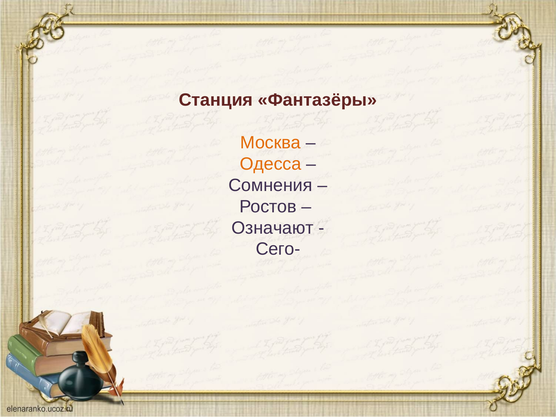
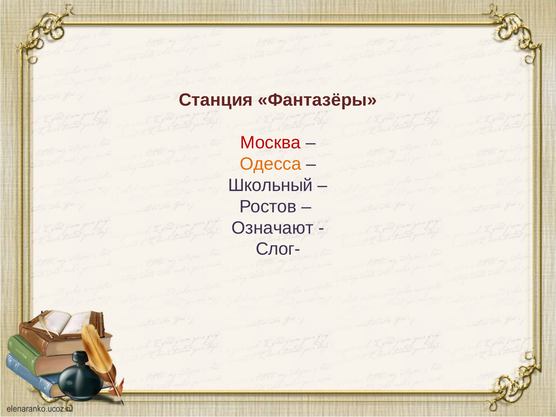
Москва colour: orange -> red (271, 143)
Сомнения: Сомнения -> Школьный (271, 185)
Сего-: Сего- -> Слог- (278, 249)
